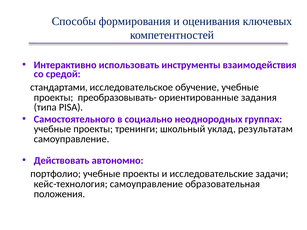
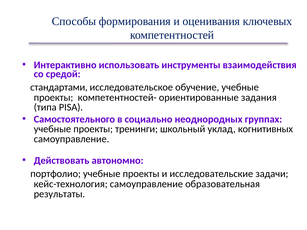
преобразовывать-: преобразовывать- -> компетентностей- (117, 98)
результатам: результатам -> когнитивных (265, 129)
положения: положения -> результаты (59, 194)
